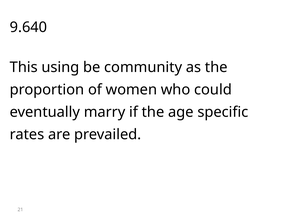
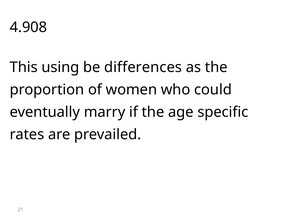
9.640: 9.640 -> 4.908 (28, 27)
community: community -> differences (143, 67)
